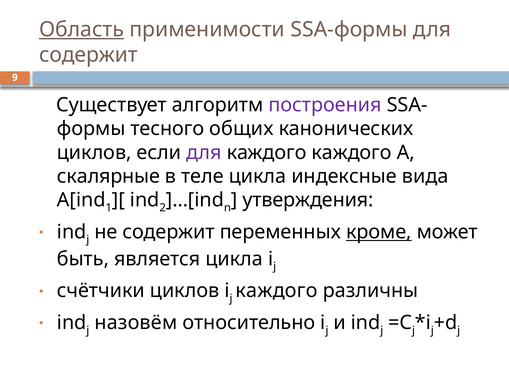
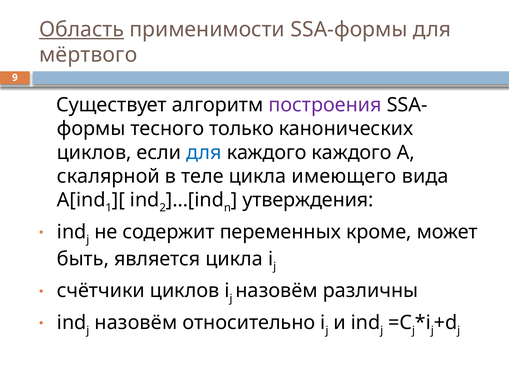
содержит: содержит -> мёртвого (88, 55)
общих: общих -> только (242, 129)
для colour: purple -> blue (204, 152)
скалярные: скалярные -> скалярной (108, 176)
индексные: индексные -> имеющего (344, 176)
кроме underline: present -> none (379, 232)
каждого: каждого -> назовём (277, 291)
